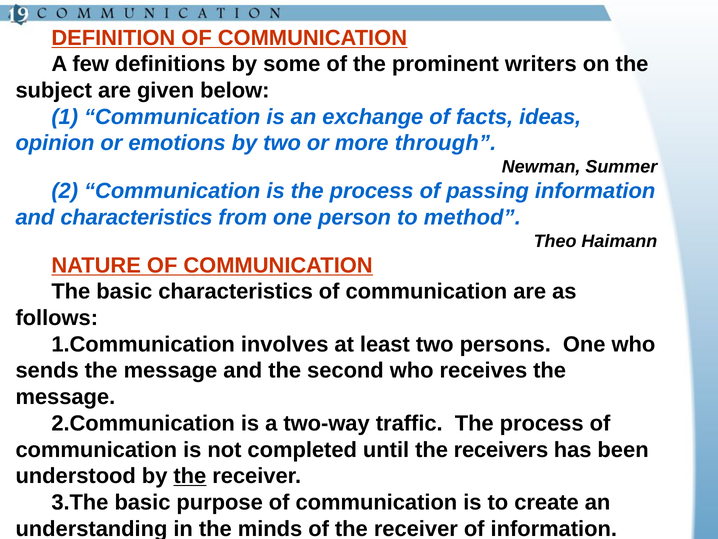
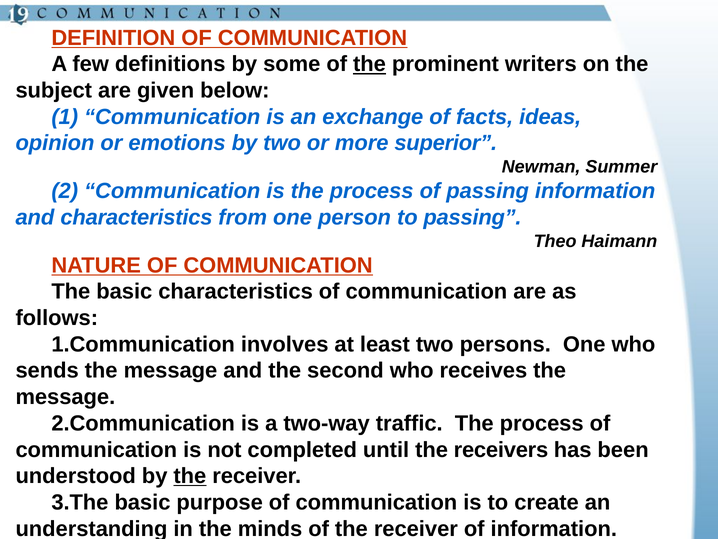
the underline: none -> present (369, 64)
through: through -> superior (446, 143)
to method: method -> passing (472, 217)
